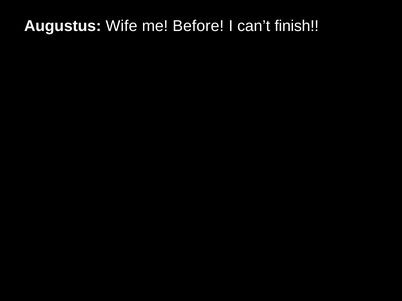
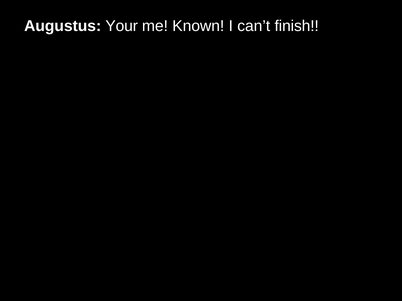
Wife: Wife -> Your (122, 26)
Before: Before -> Known (198, 26)
